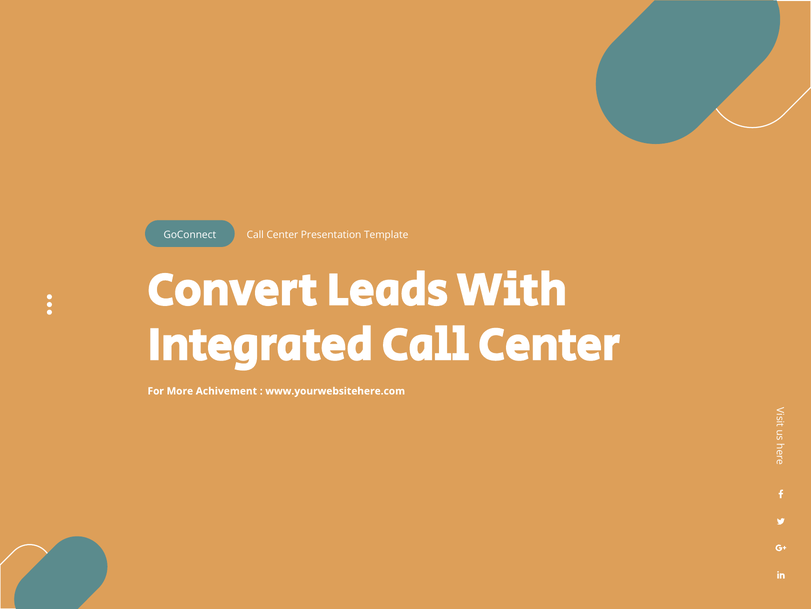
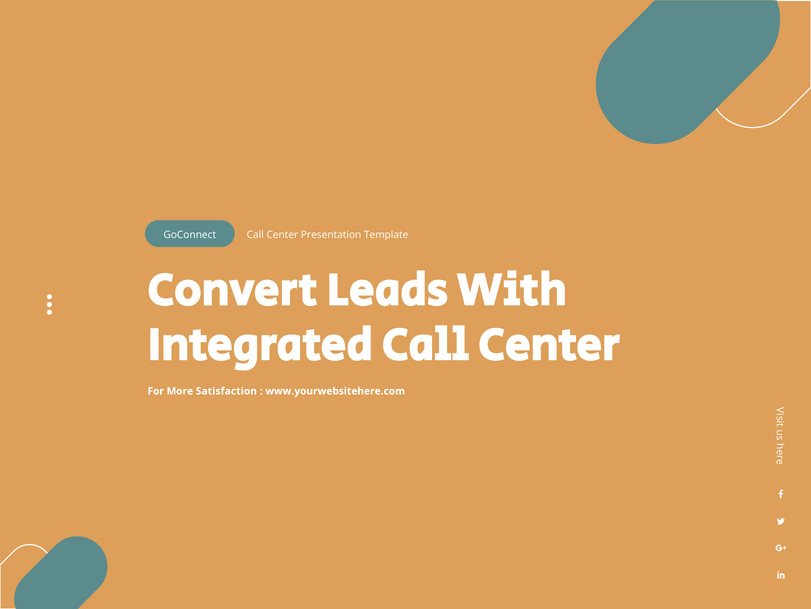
Achivement: Achivement -> Satisfaction (226, 391)
